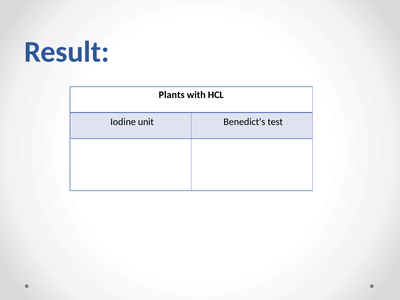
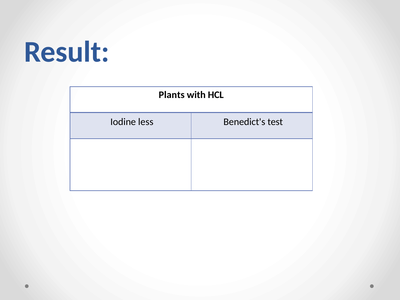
unit: unit -> less (146, 122)
